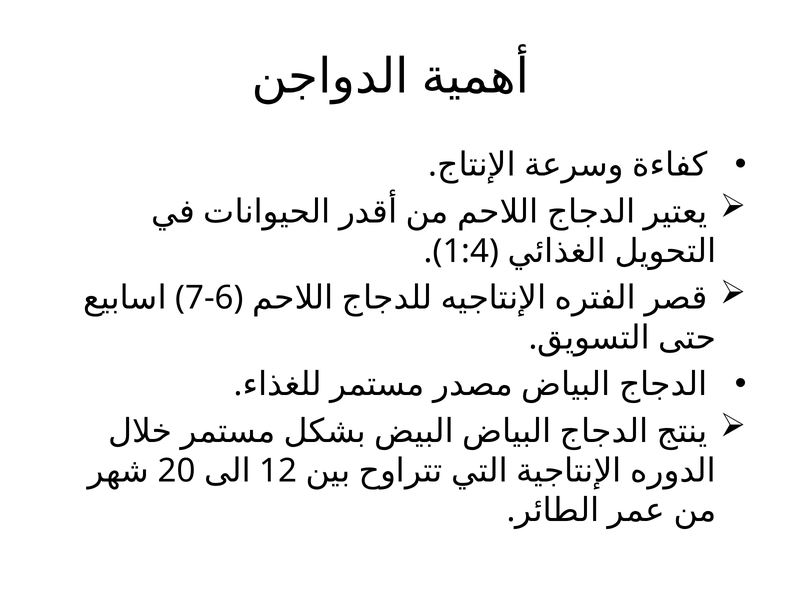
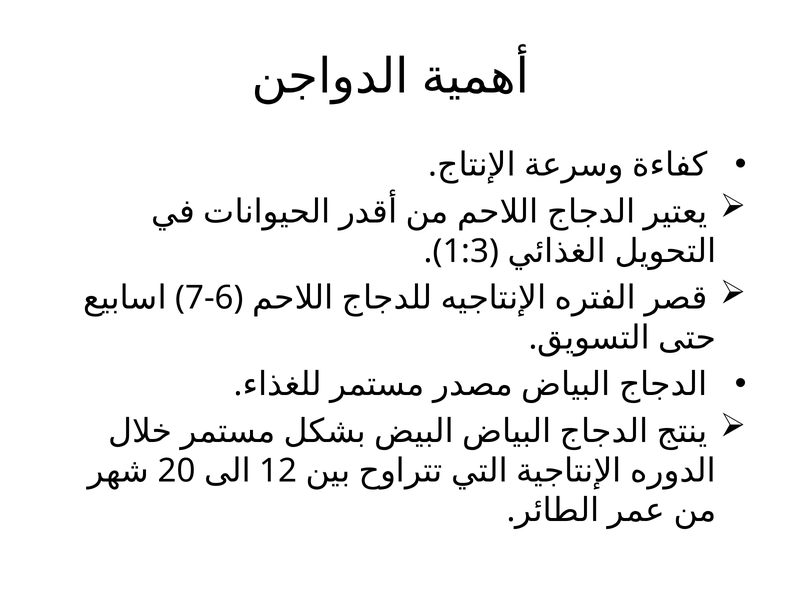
1:4: 1:4 -> 1:3 (466, 252)
